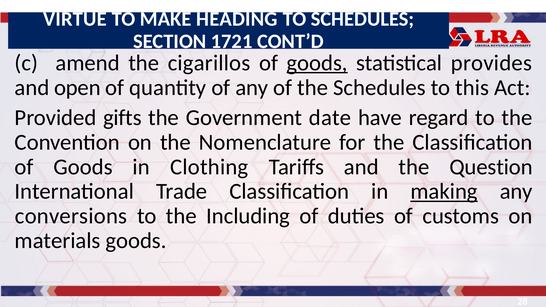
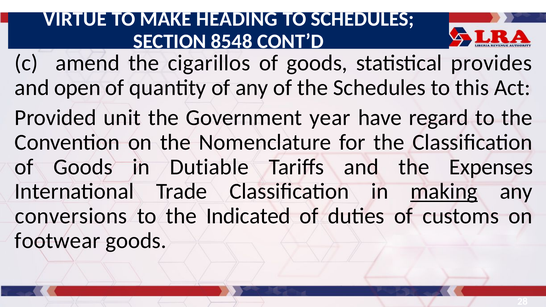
1721: 1721 -> 8548 (232, 41)
goods underline: present -> none (317, 63)
gifts: gifts -> unit (122, 118)
date: date -> year (330, 118)
Clothing: Clothing -> Dutiable (209, 167)
Question: Question -> Expenses (491, 167)
Including: Including -> Indicated (248, 216)
materials: materials -> footwear (57, 241)
